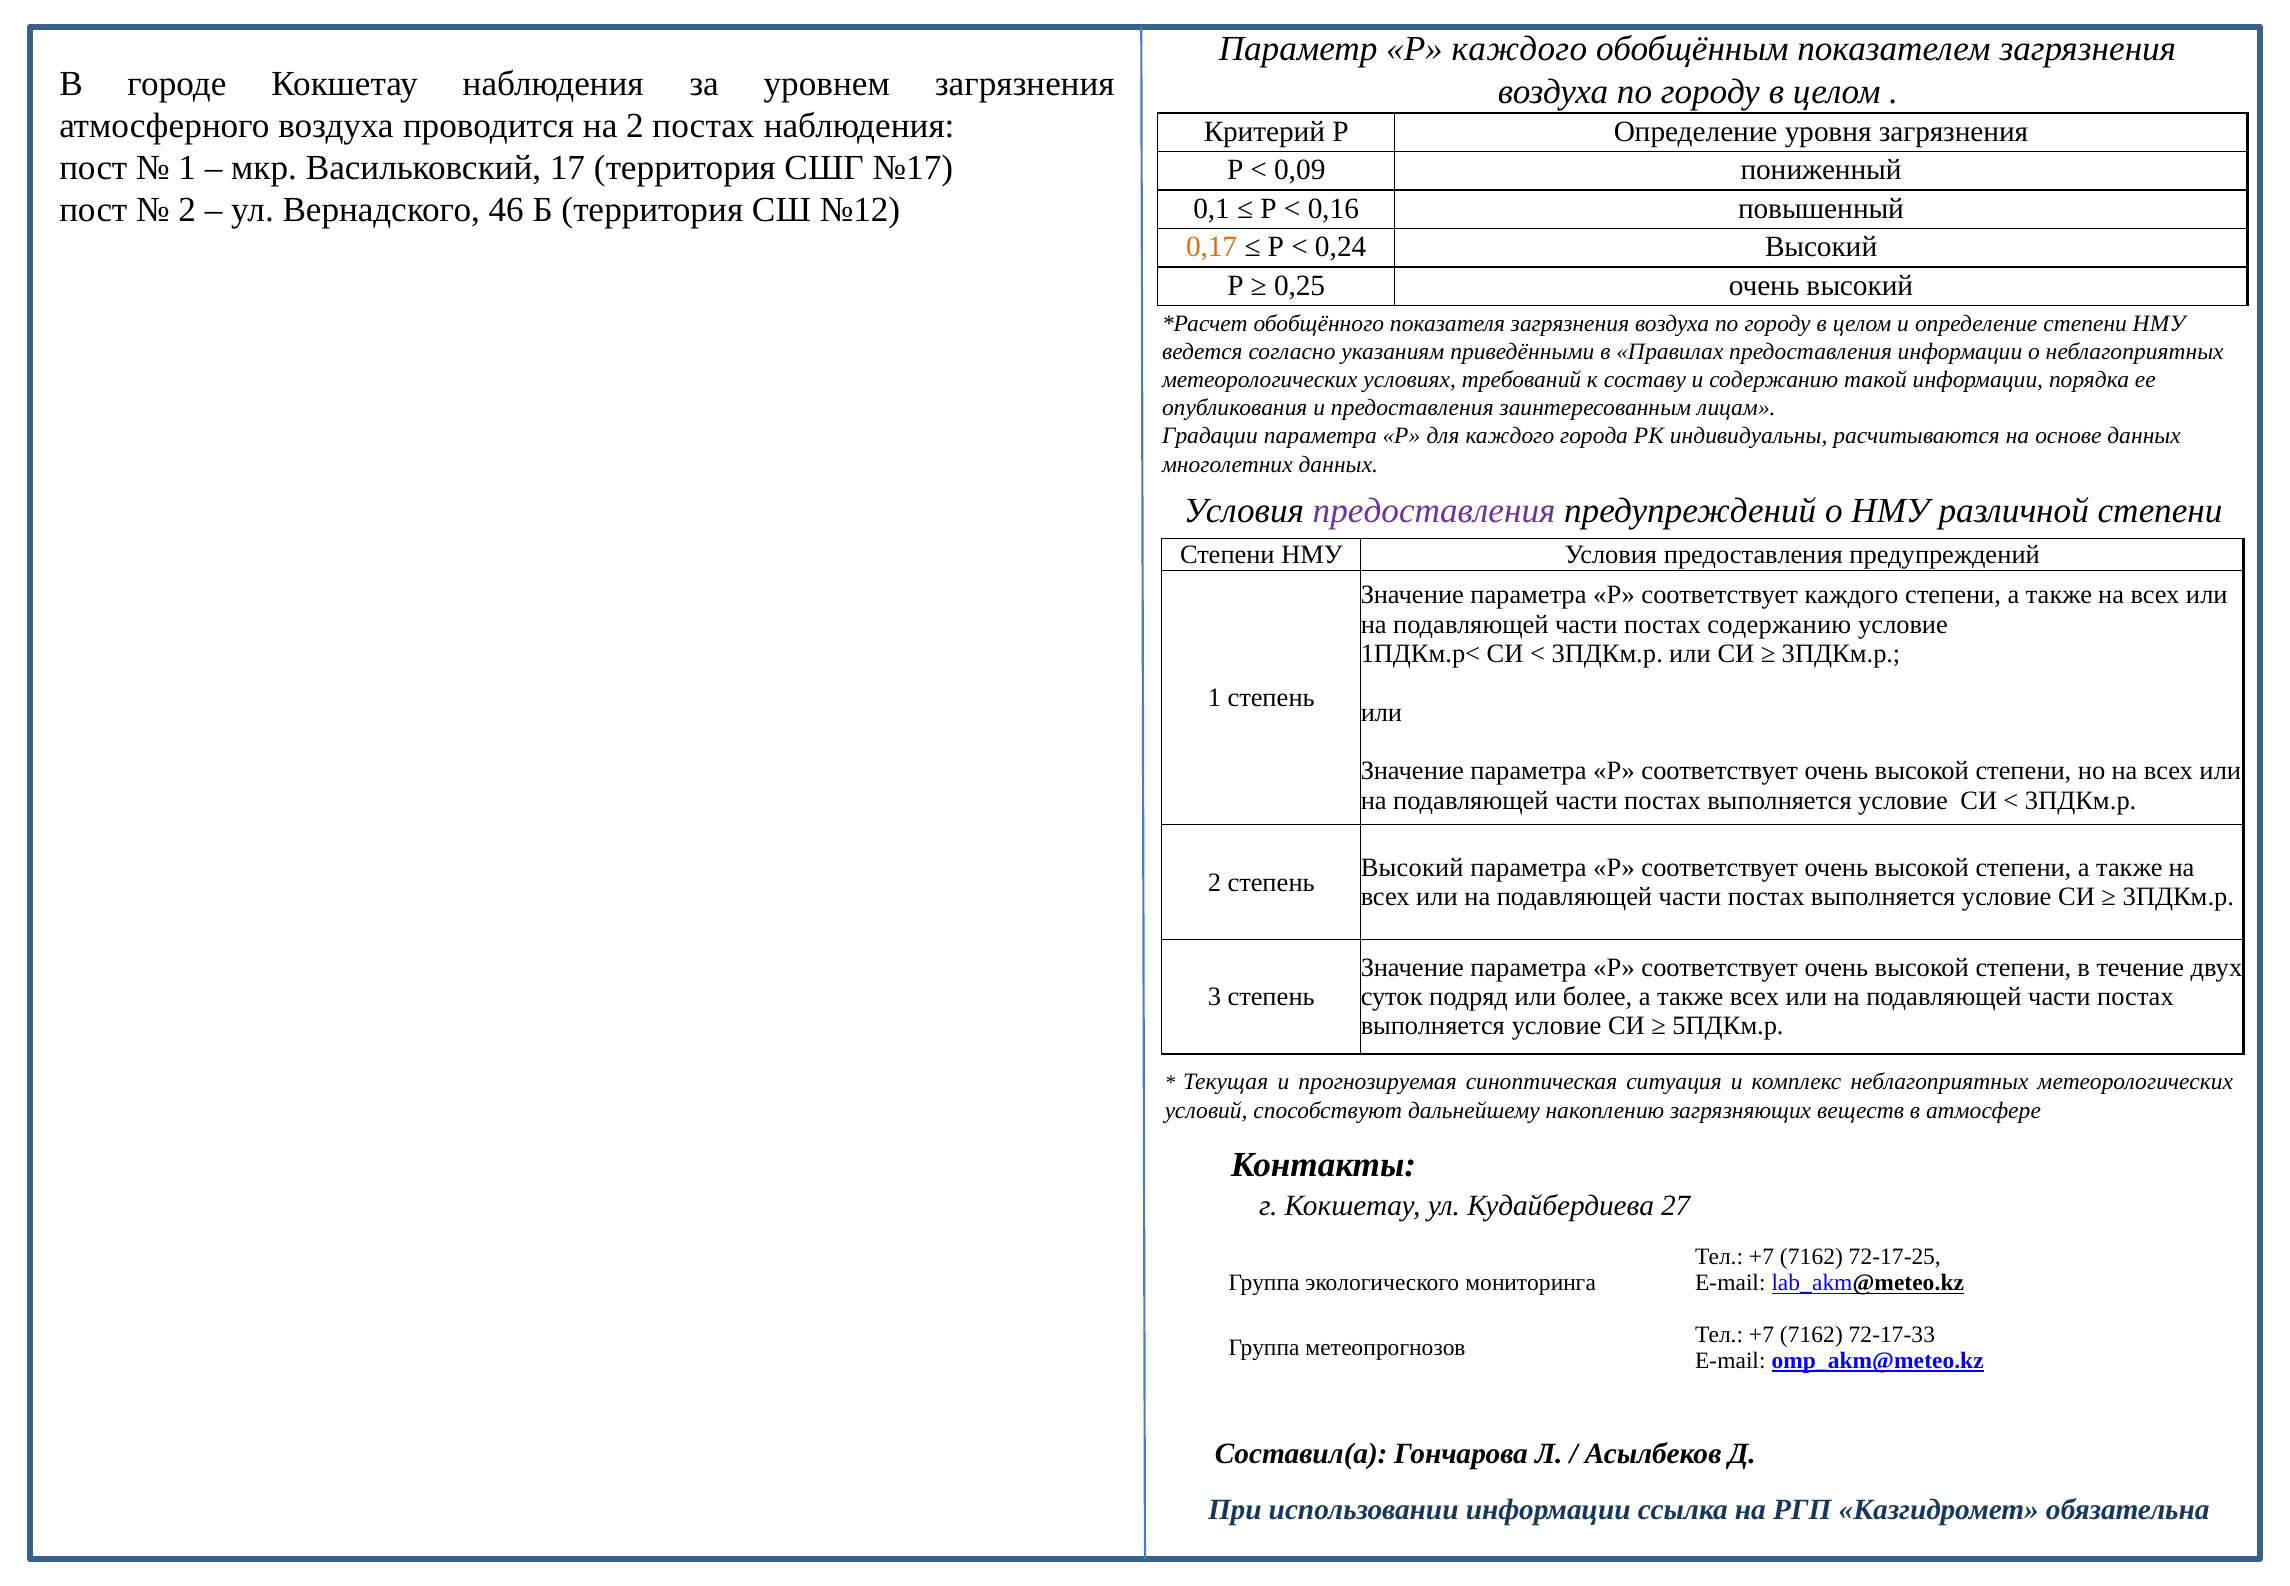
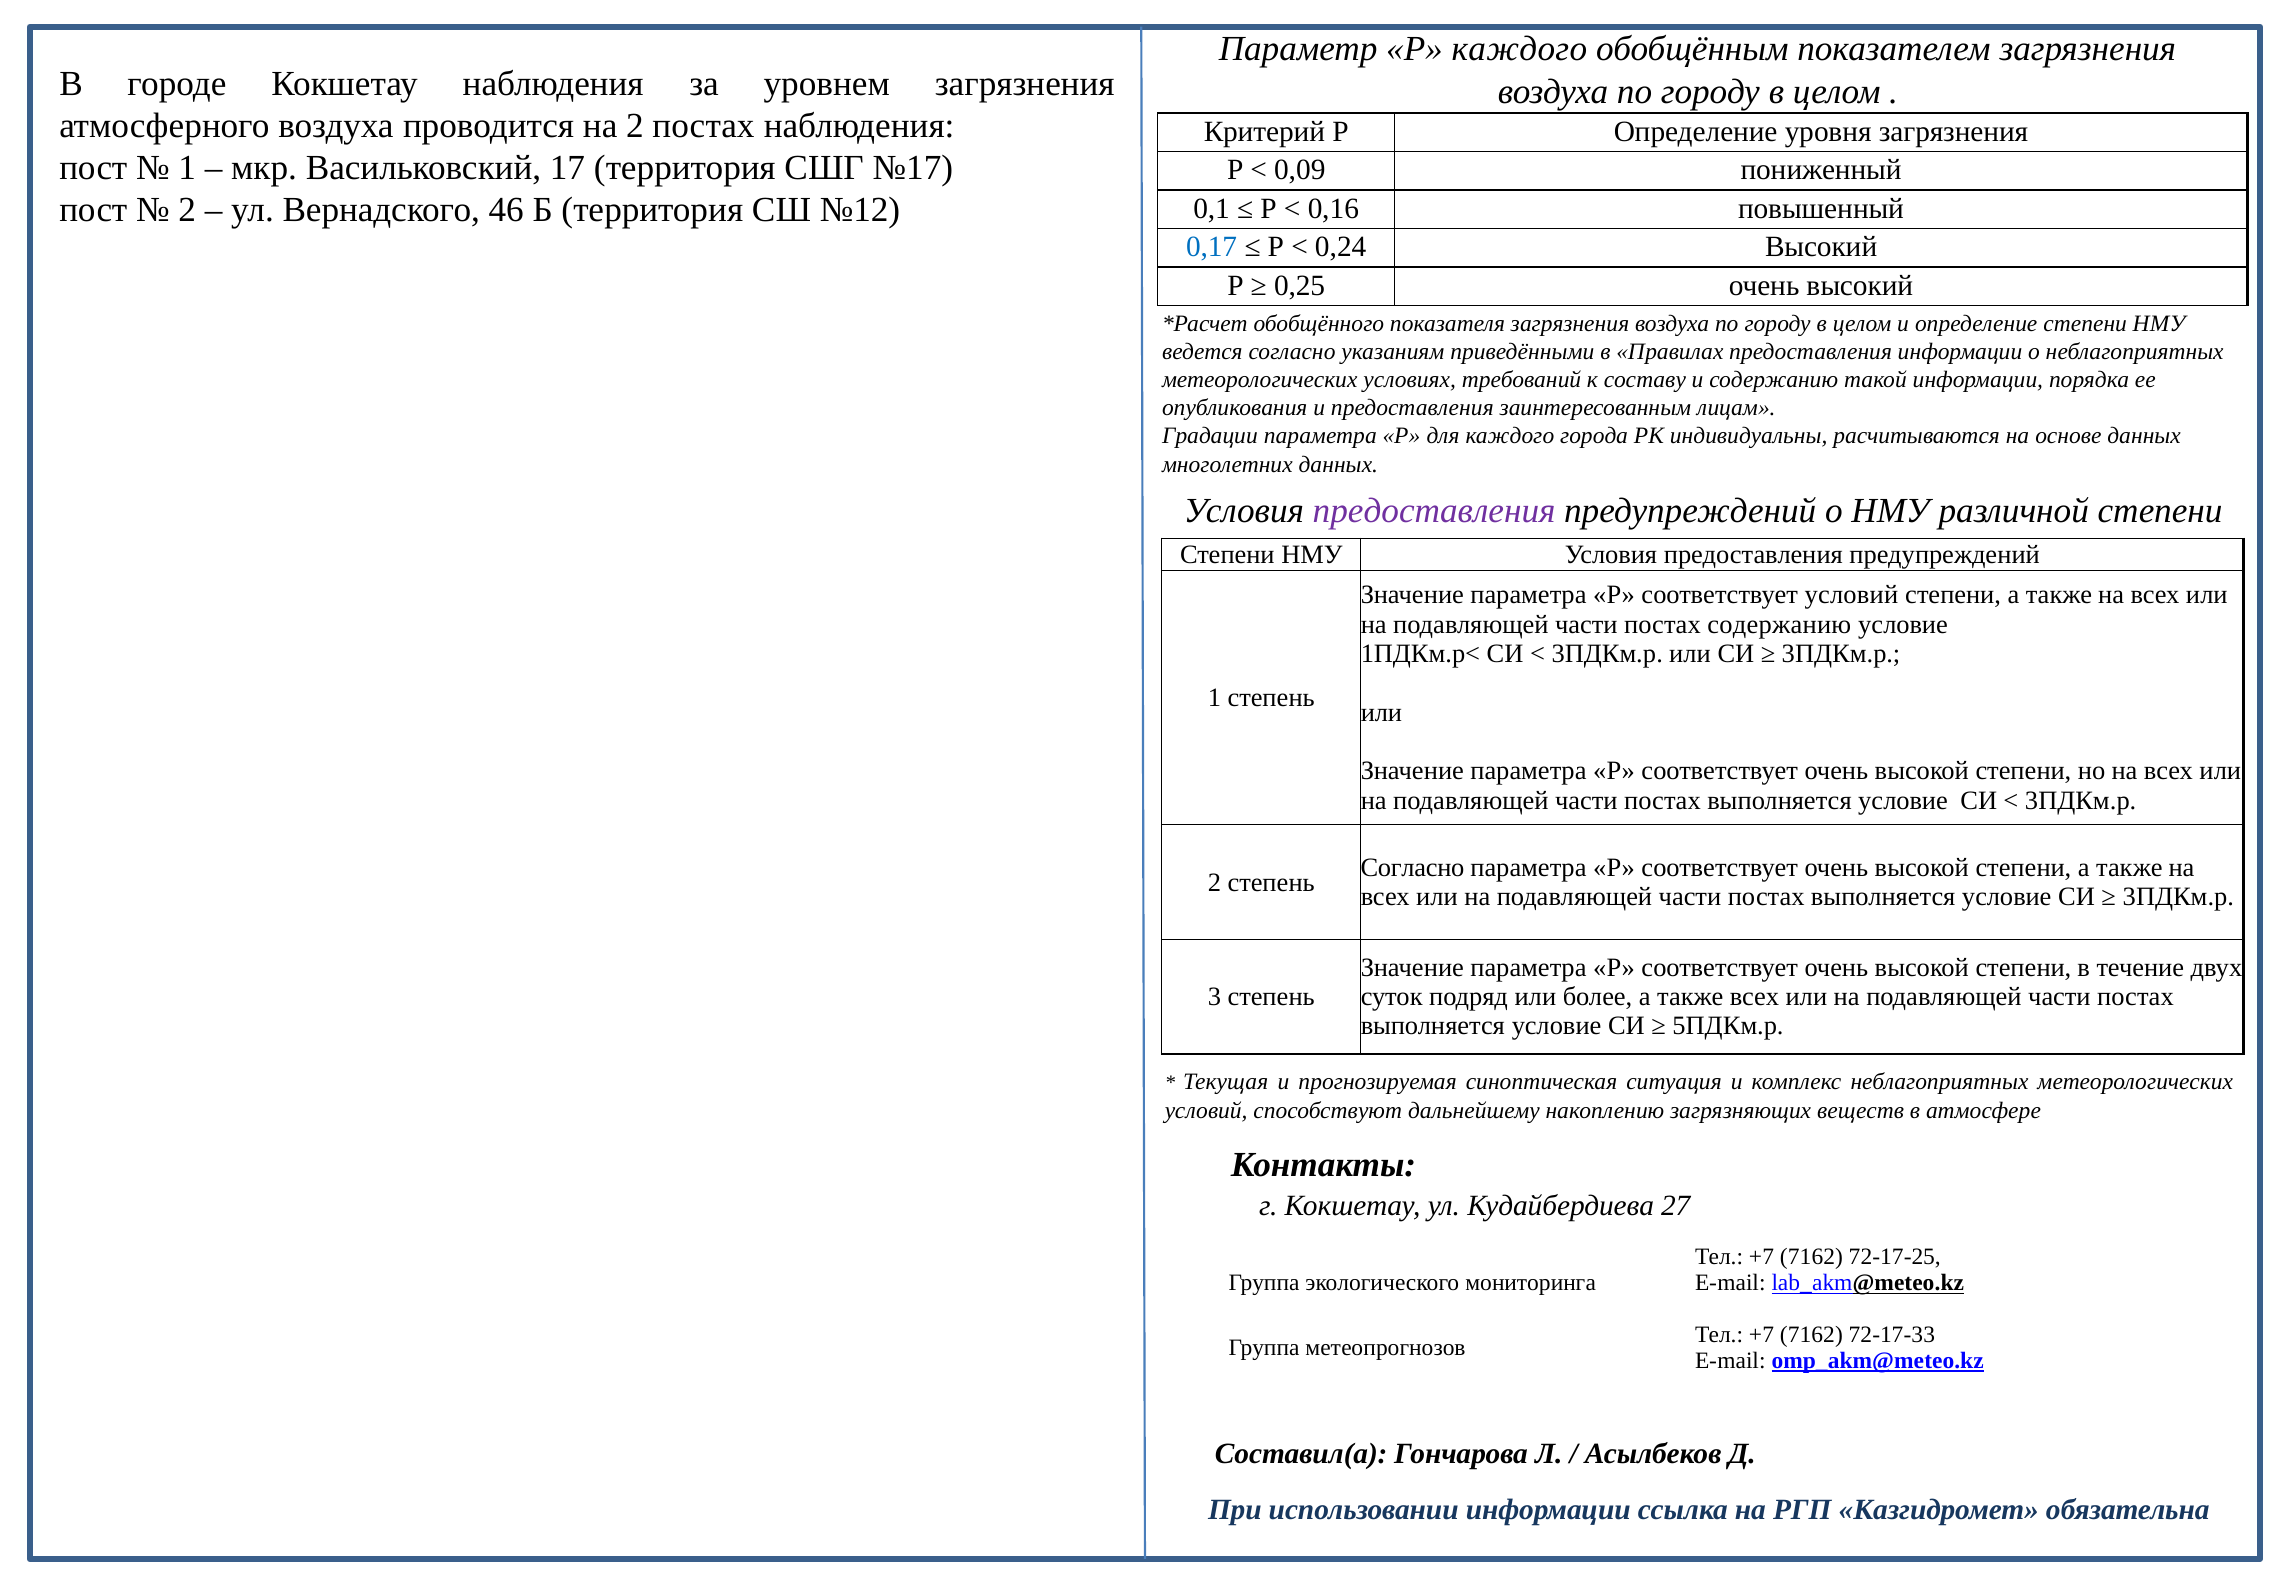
0,17 colour: orange -> blue (1212, 247)
соответствует каждого: каждого -> условий (1851, 595)
Высокий: Высокий -> Согласно (1412, 867)
